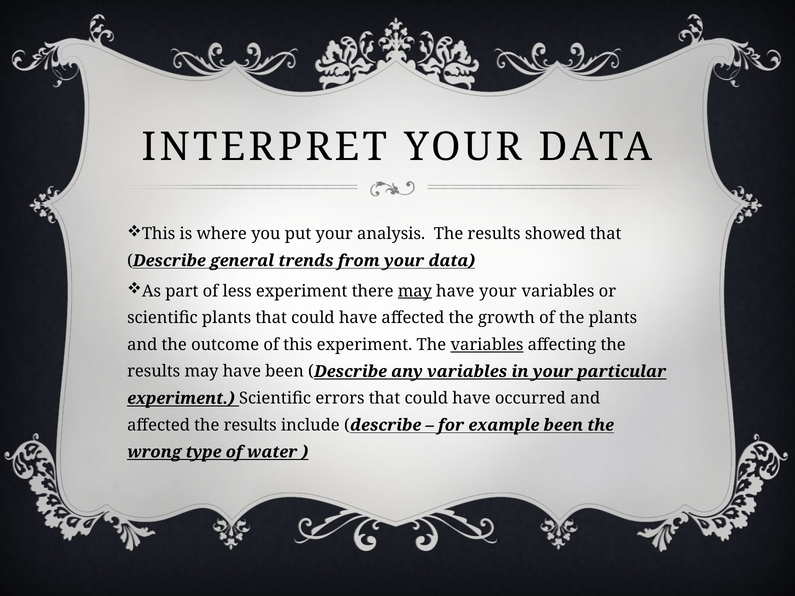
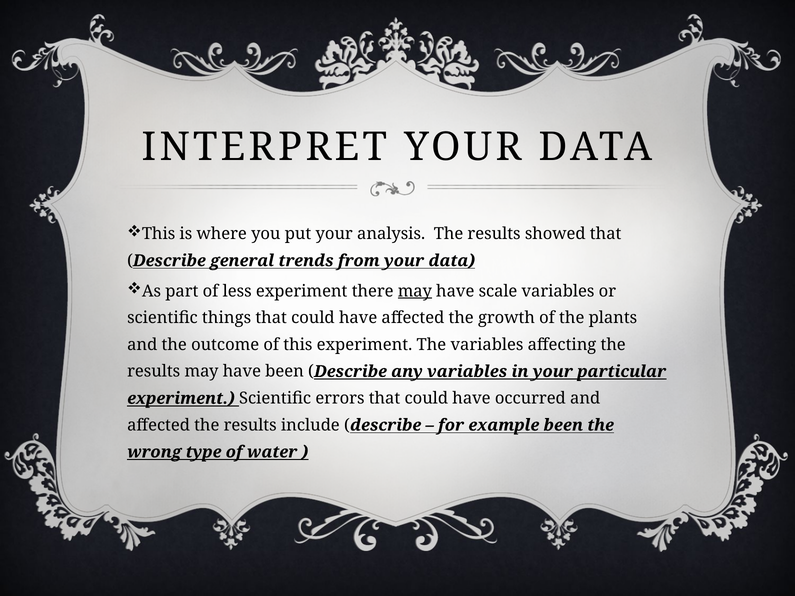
have your: your -> scale (498, 291)
scientific plants: plants -> things (227, 318)
variables underline: present -> none (487, 345)
